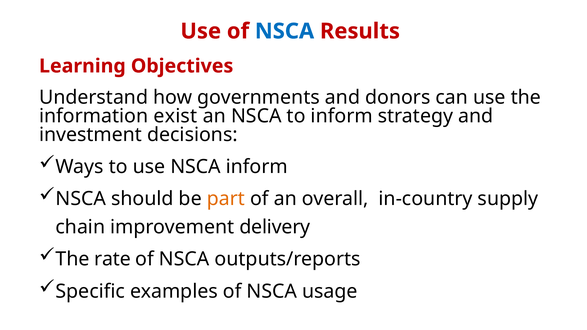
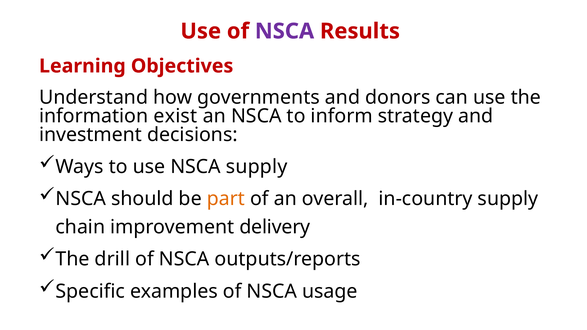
NSCA colour: blue -> purple (285, 31)
NSCA inform: inform -> supply (257, 167)
rate: rate -> drill (112, 259)
